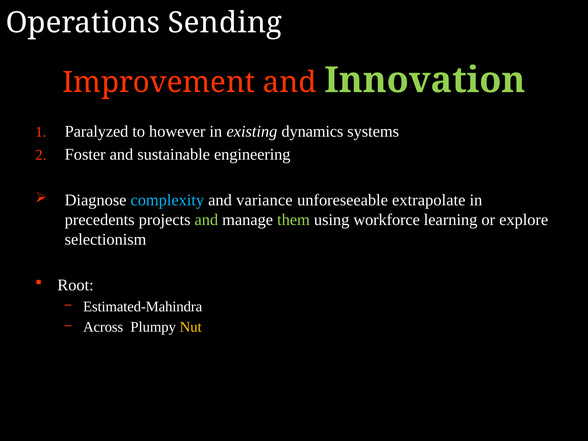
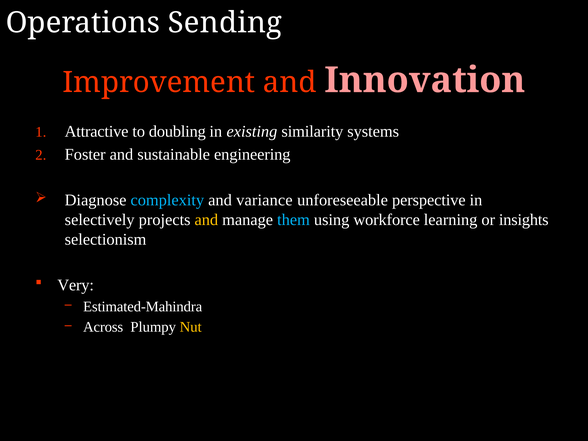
Innovation colour: light green -> pink (425, 80)
Paralyzed: Paralyzed -> Attractive (97, 132)
however: however -> doubling (177, 132)
dynamics: dynamics -> similarity (312, 132)
extrapolate: extrapolate -> perspective (429, 200)
precedents: precedents -> selectively (100, 220)
and colour: light green -> yellow (206, 220)
them colour: light green -> light blue (294, 220)
explore: explore -> insights (524, 220)
Root: Root -> Very (76, 285)
